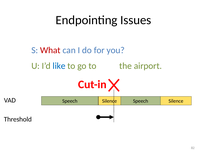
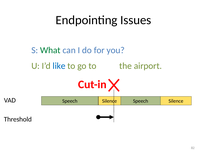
What colour: red -> green (50, 50)
